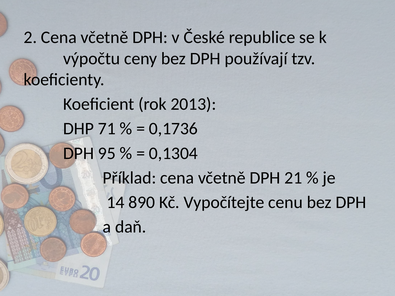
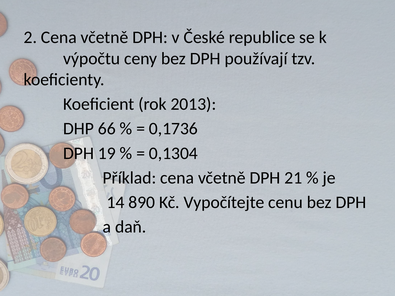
71: 71 -> 66 (107, 129)
95: 95 -> 19 (107, 153)
